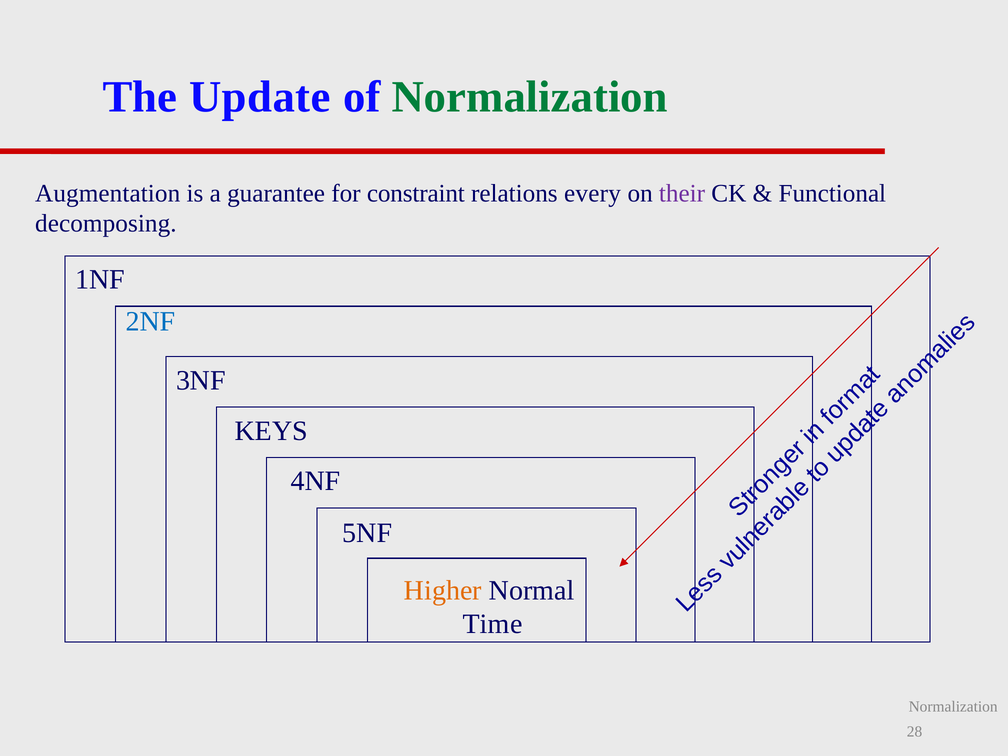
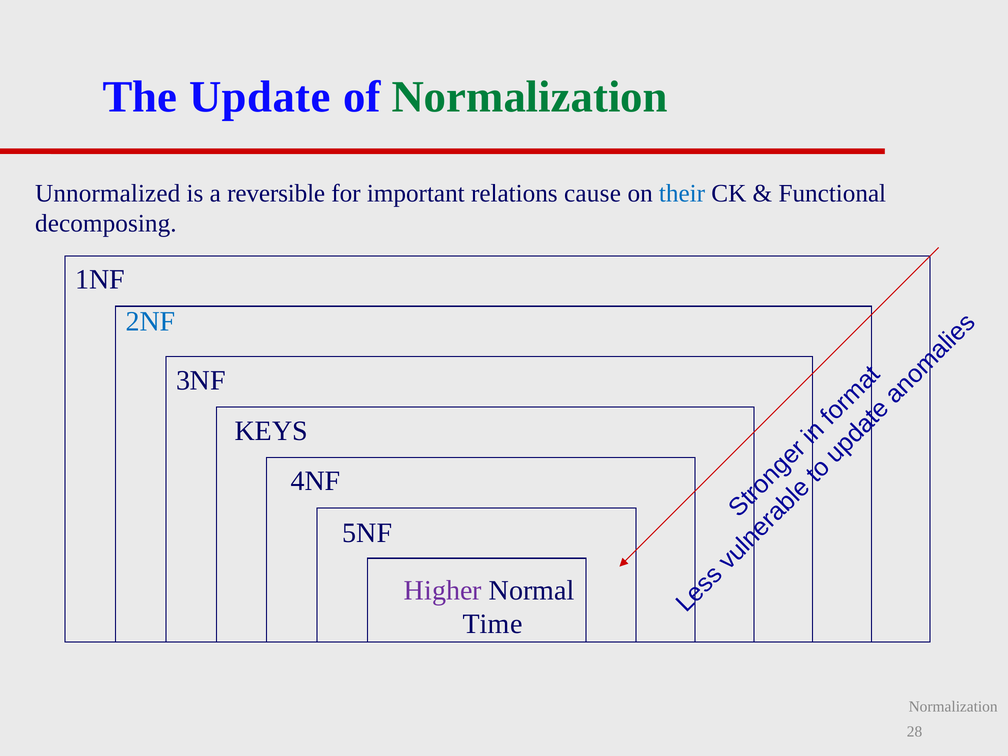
Augmentation: Augmentation -> Unnormalized (108, 193)
guarantee: guarantee -> reversible (276, 193)
constraint: constraint -> important (416, 193)
every: every -> cause (592, 193)
their colour: purple -> blue (682, 193)
Higher colour: orange -> purple (443, 590)
